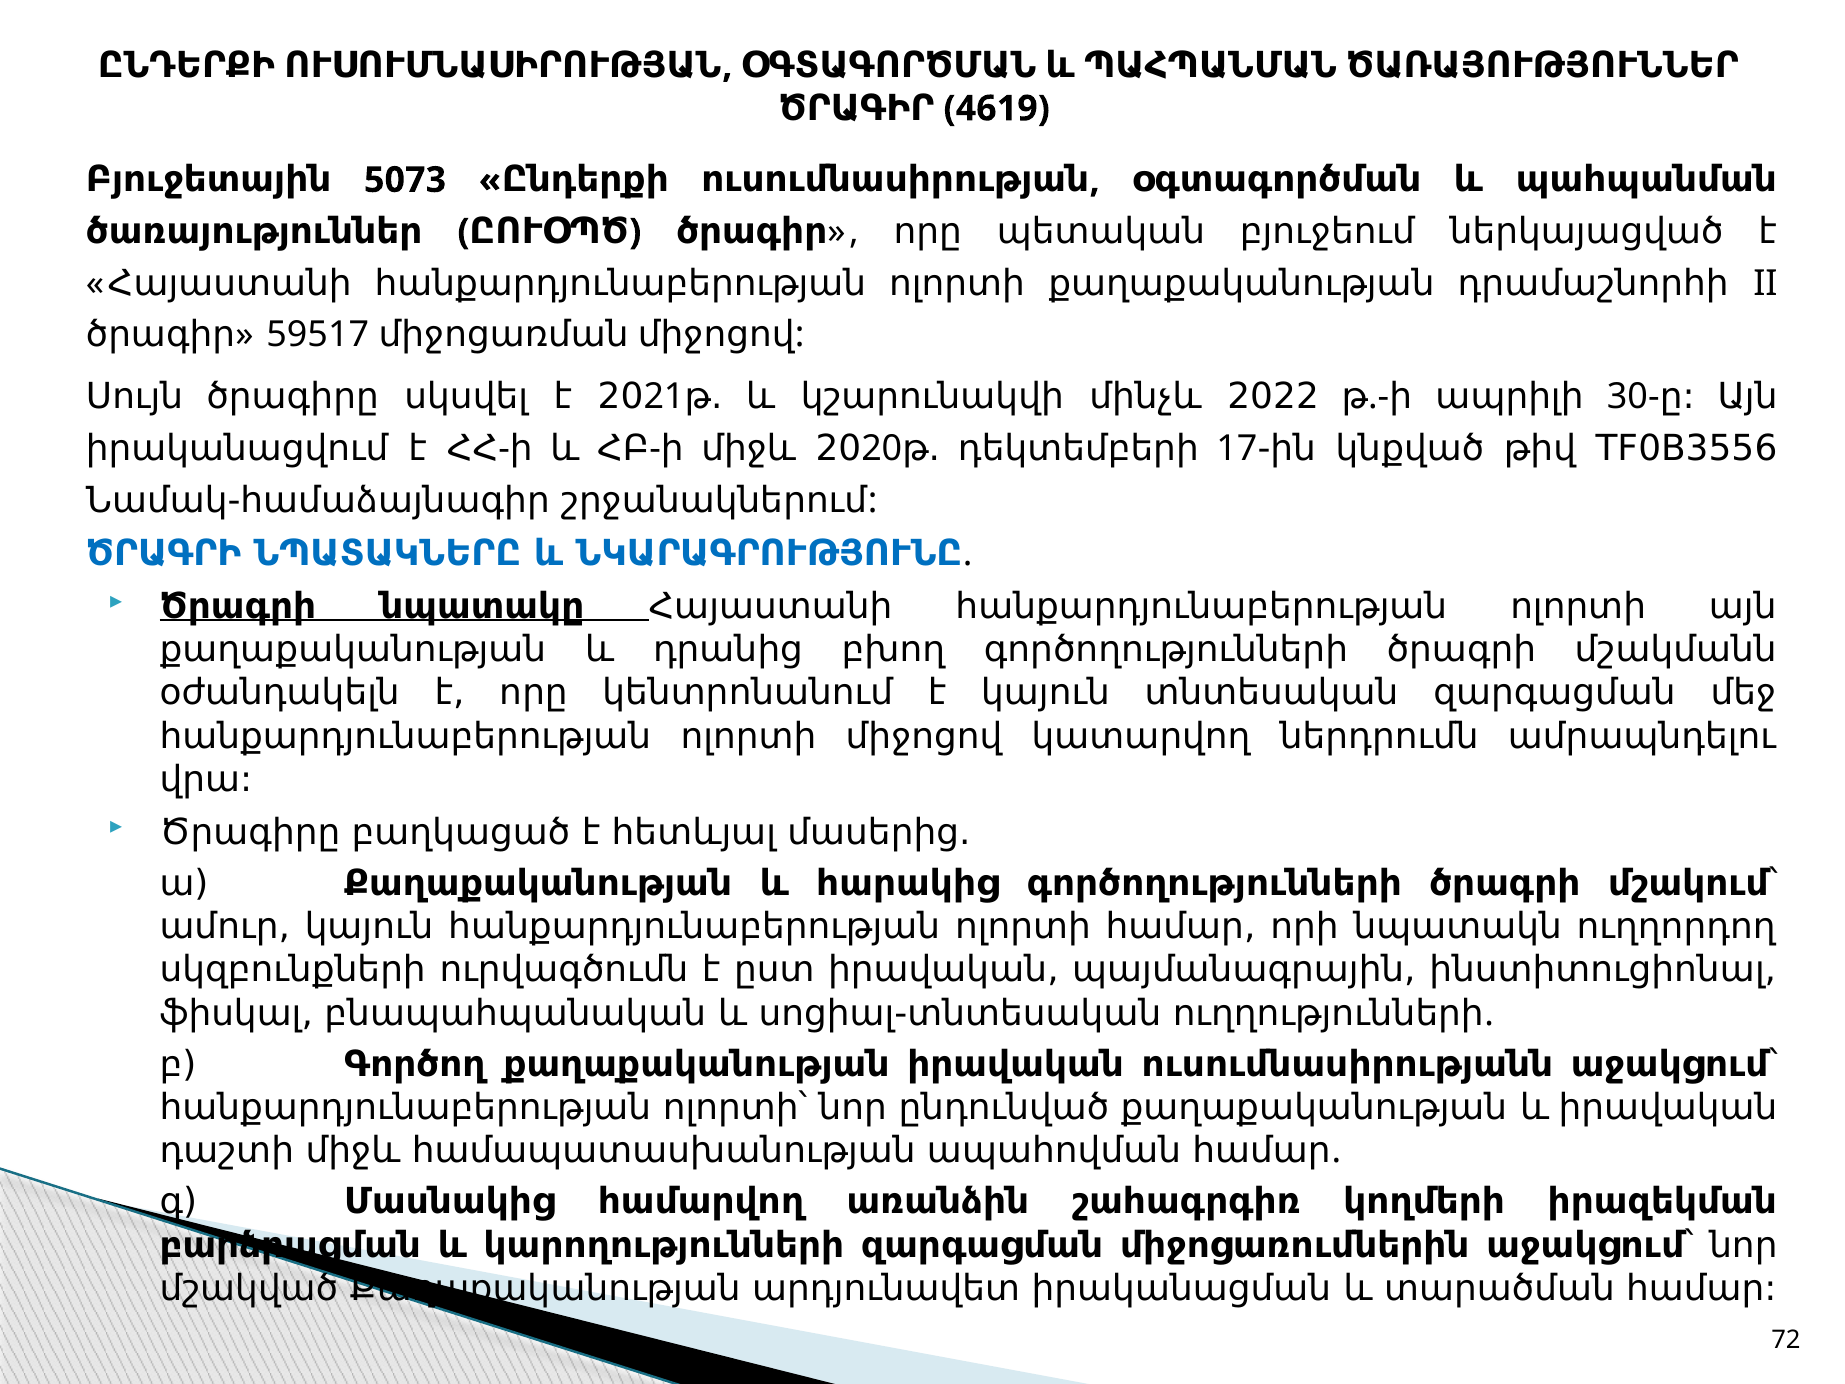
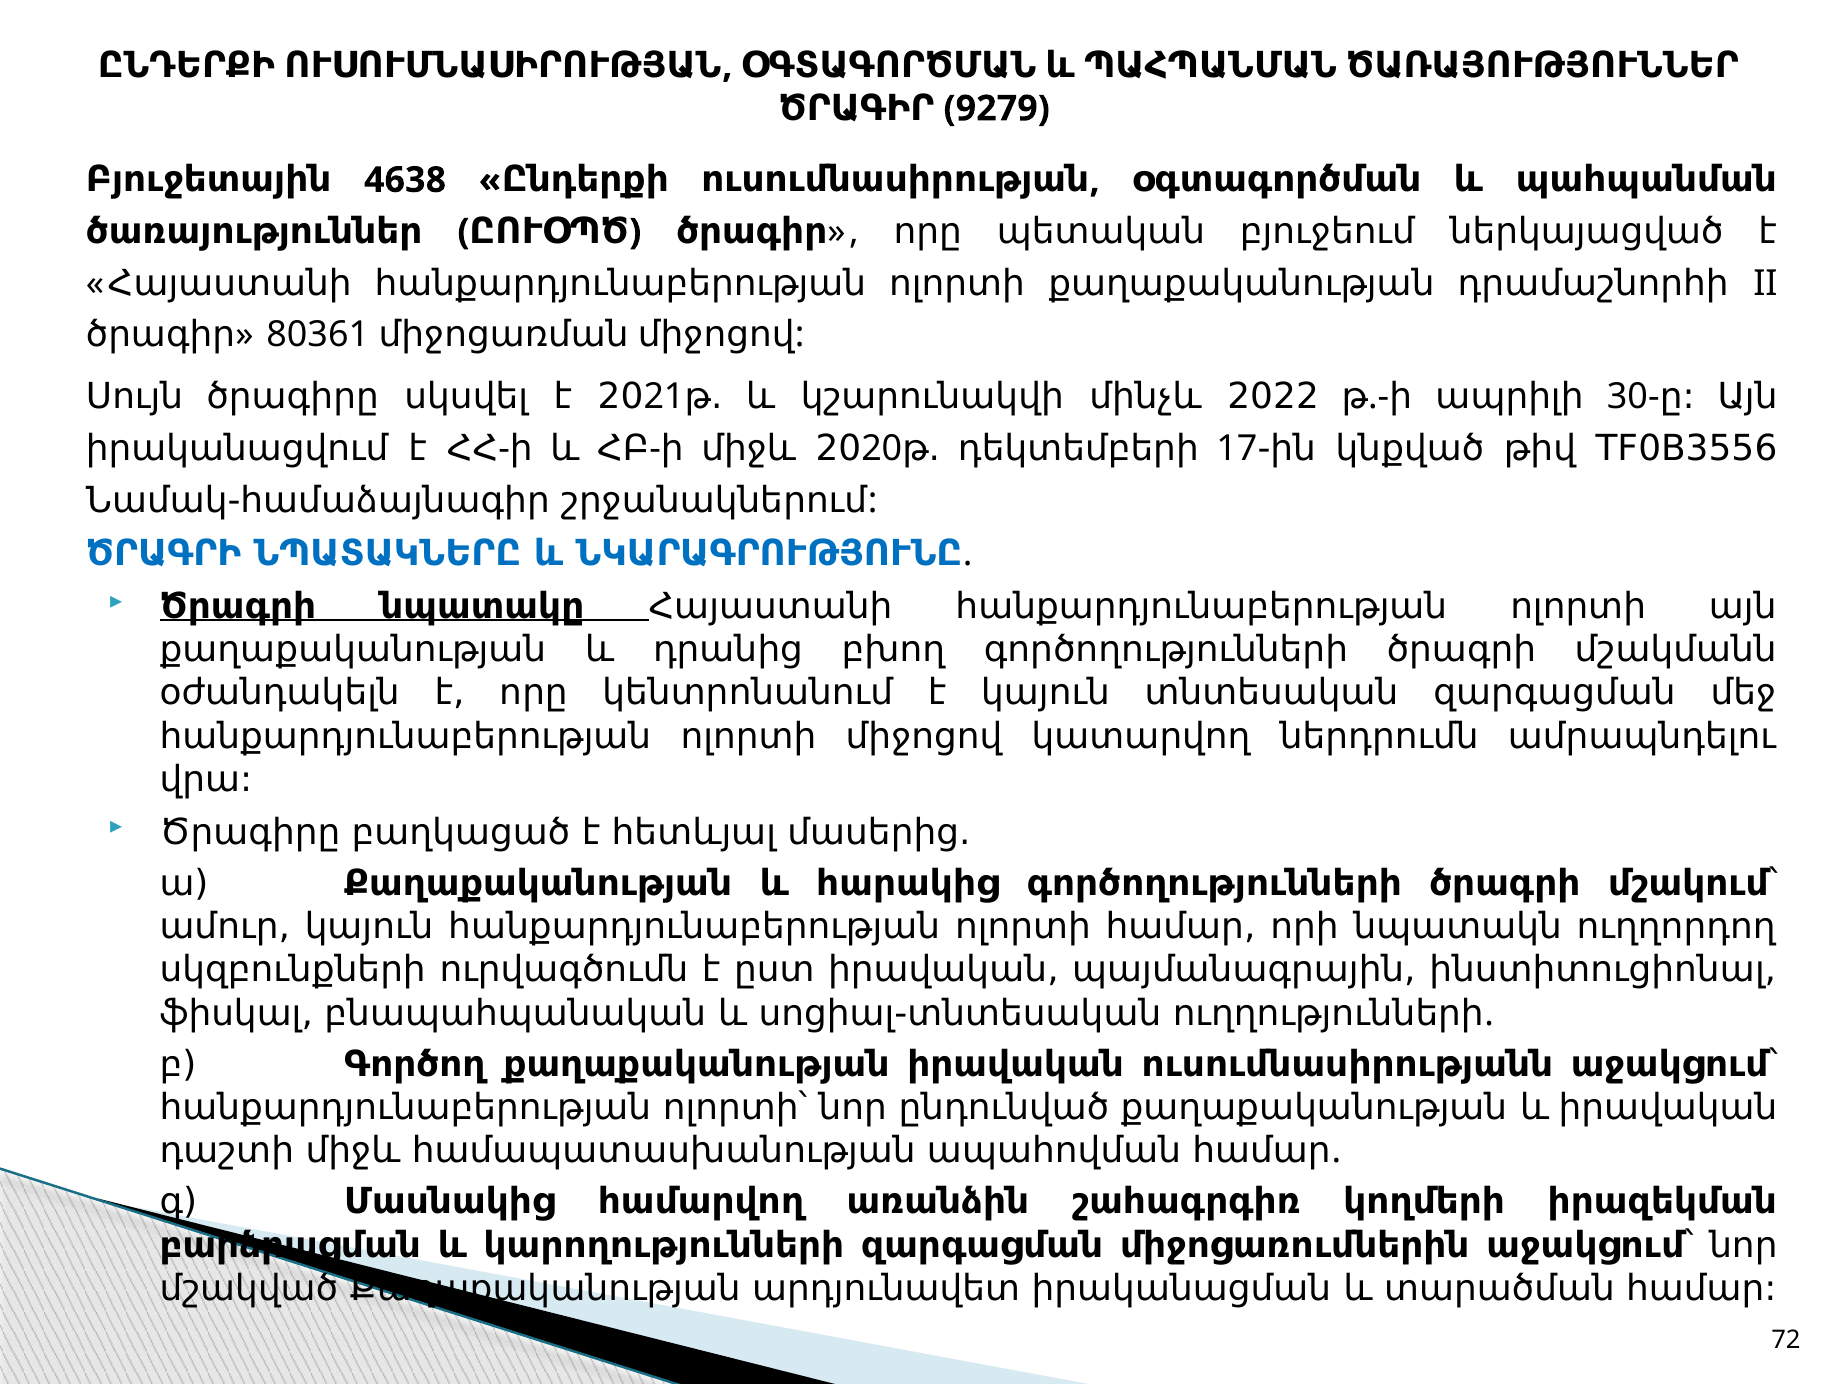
4619: 4619 -> 9279 (997, 109)
5073: 5073 -> 4638 (405, 180)
59517: 59517 -> 80361 (318, 335)
